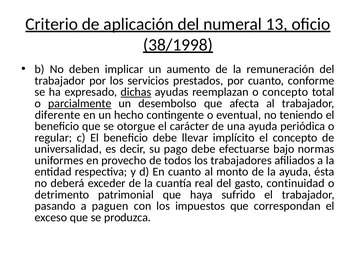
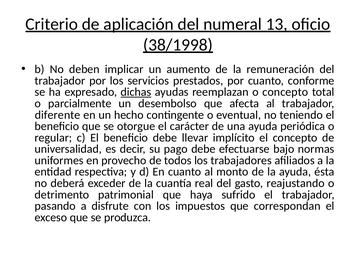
parcialmente underline: present -> none (80, 103)
continuidad: continuidad -> reajustando (296, 183)
paguen: paguen -> disfrute (110, 206)
